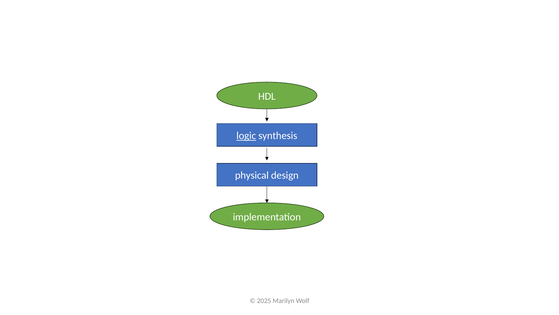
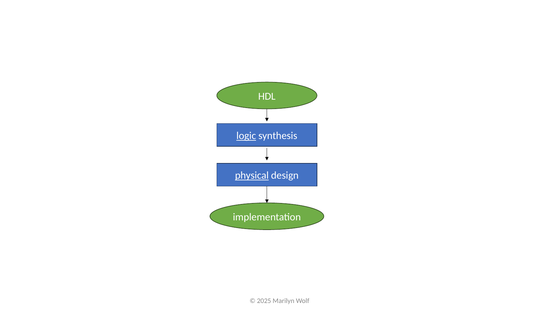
physical underline: none -> present (252, 175)
